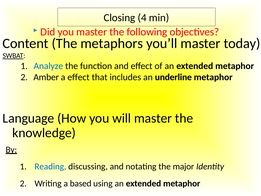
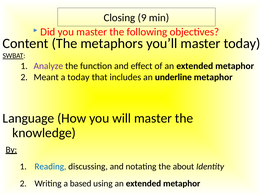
4: 4 -> 9 (142, 18)
Analyze colour: blue -> purple (48, 66)
Amber: Amber -> Meant (46, 77)
a effect: effect -> today (78, 77)
major: major -> about (183, 166)
